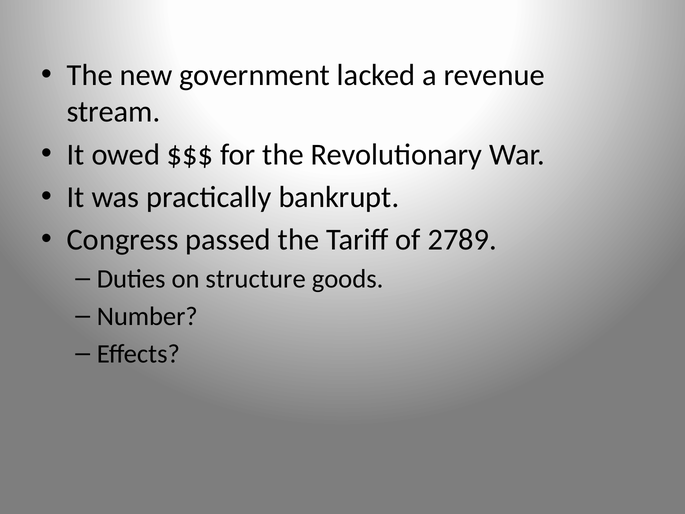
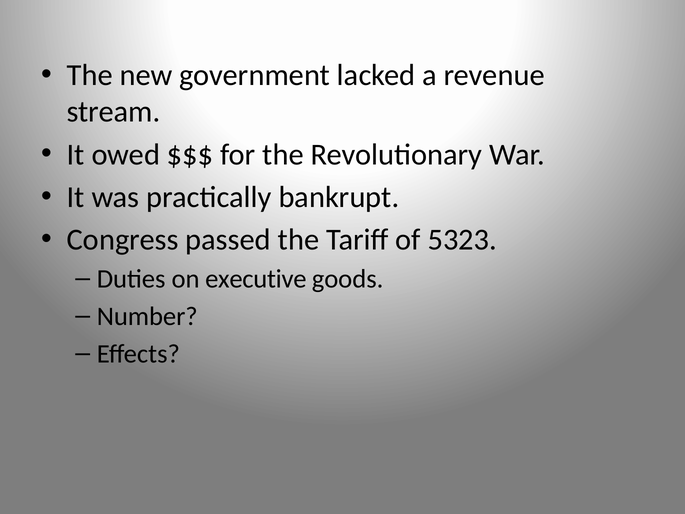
2789: 2789 -> 5323 (462, 240)
structure: structure -> executive (256, 279)
